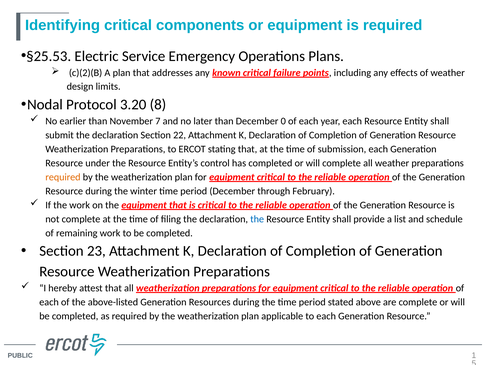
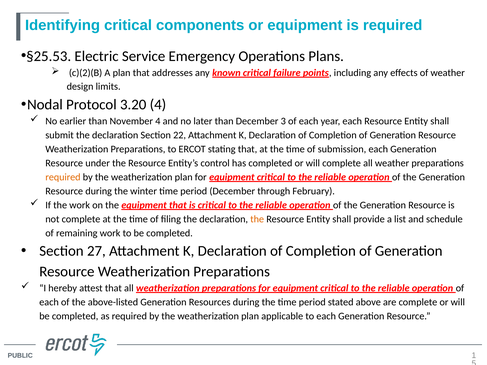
3.20 8: 8 -> 4 (158, 105)
November 7: 7 -> 4 (158, 121)
0: 0 -> 3 (283, 121)
the colour: blue -> orange (257, 219)
23: 23 -> 27 (96, 251)
